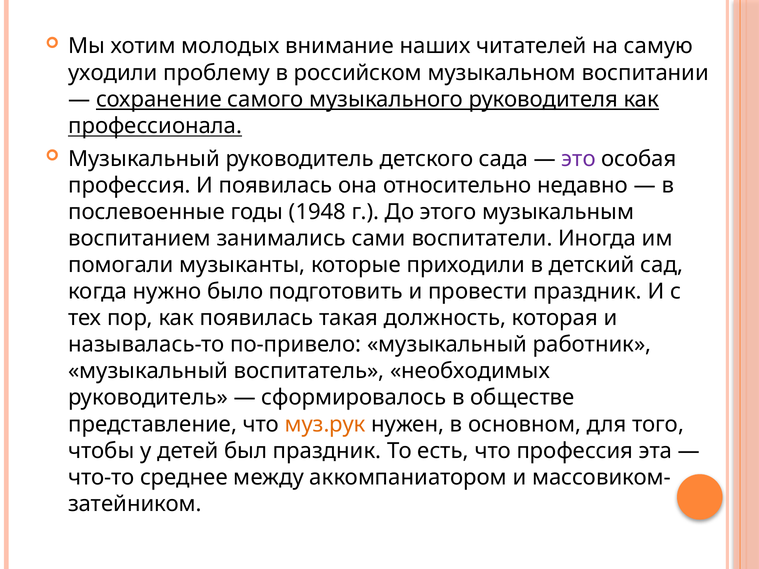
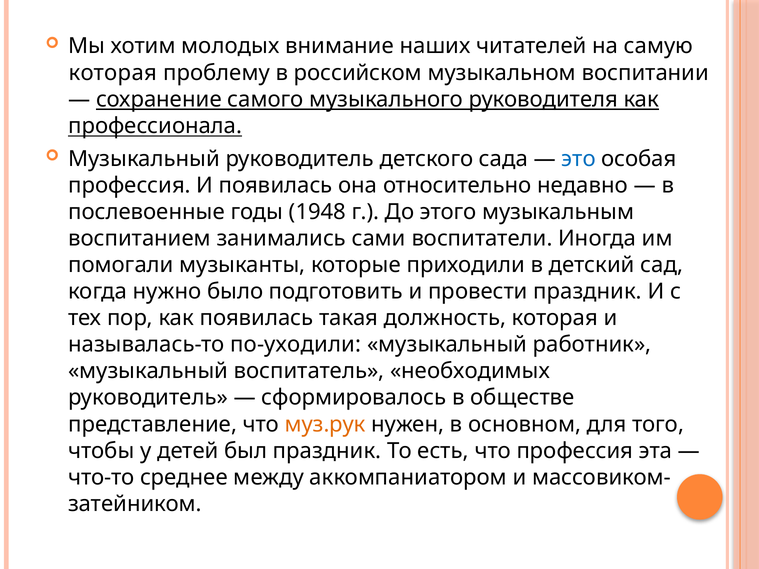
уходили: уходили -> которая (113, 73)
это colour: purple -> blue (579, 159)
по-привело: по-привело -> по-уходили (296, 345)
